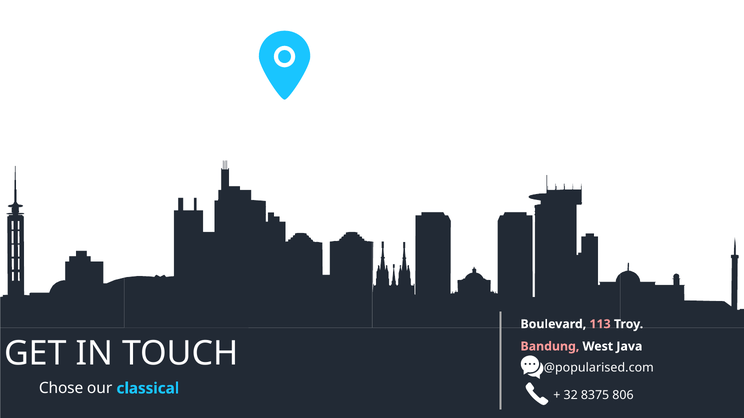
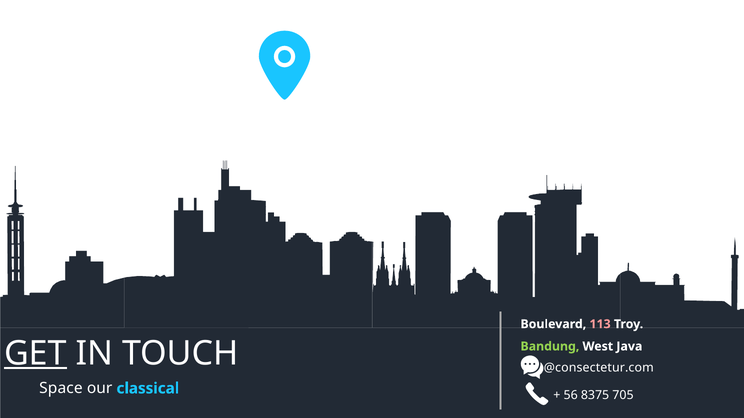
GET underline: none -> present (35, 354)
Bandung colour: pink -> light green (550, 347)
@popularised.com: @popularised.com -> @consectetur.com (599, 368)
Chose: Chose -> Space (61, 389)
32: 32 -> 56 (571, 395)
806: 806 -> 705 (623, 395)
